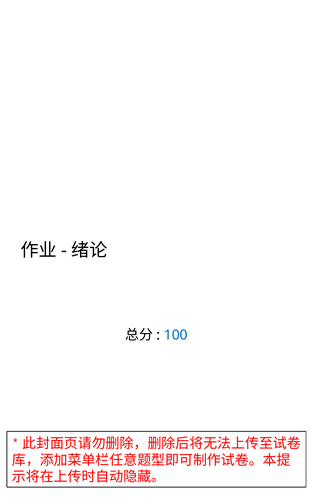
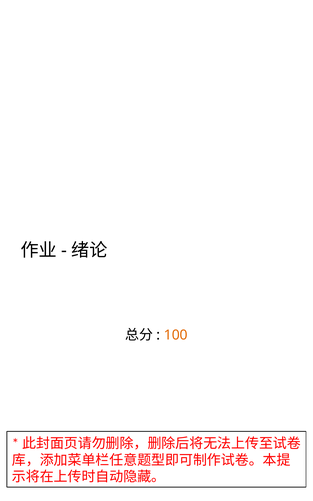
100 colour: blue -> orange (176, 335)
